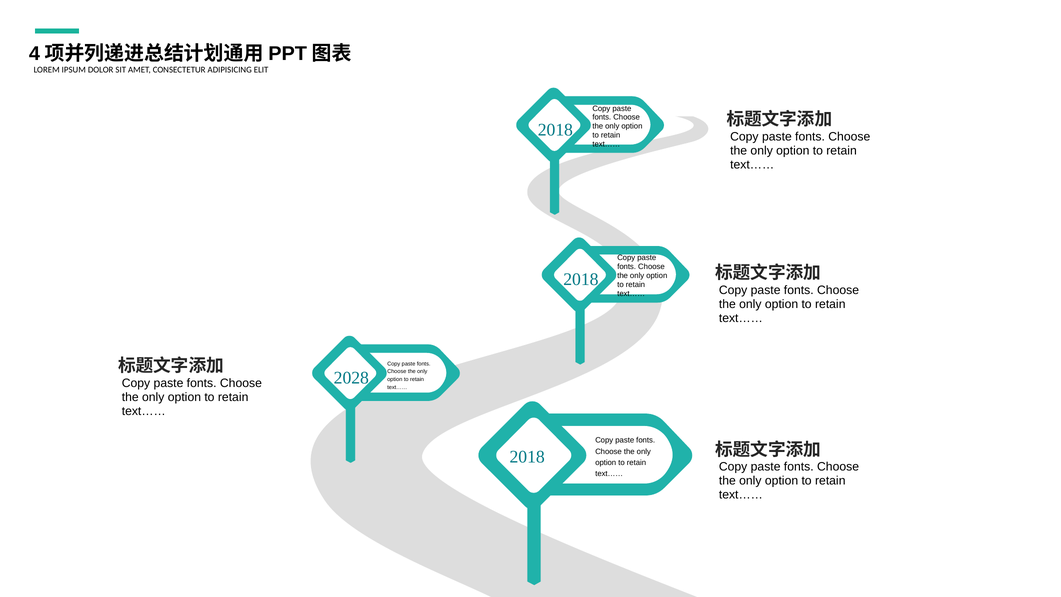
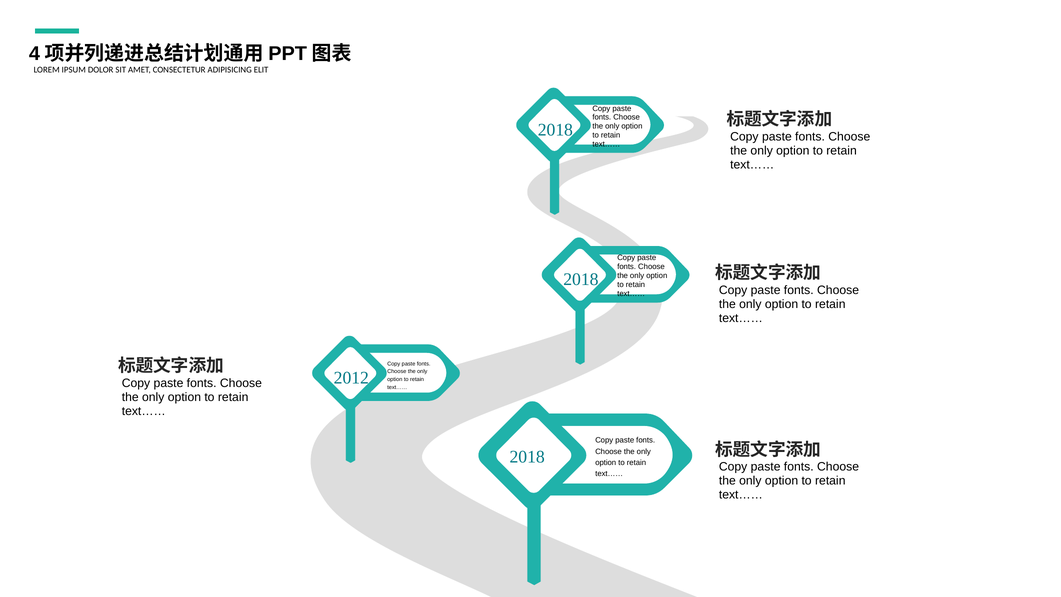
2028: 2028 -> 2012 (351, 378)
